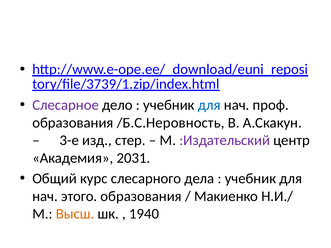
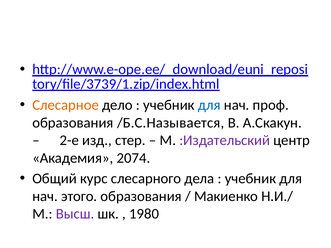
Слесарное colour: purple -> orange (66, 105)
/Б.С.Неровность: /Б.С.Неровность -> /Б.С.Называется (171, 123)
3-е: 3-е -> 2-е (69, 140)
2031: 2031 -> 2074 (133, 158)
Высш colour: orange -> purple (75, 214)
1940: 1940 -> 1980 (144, 214)
